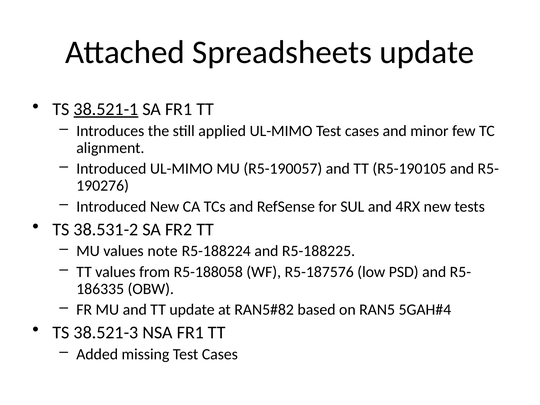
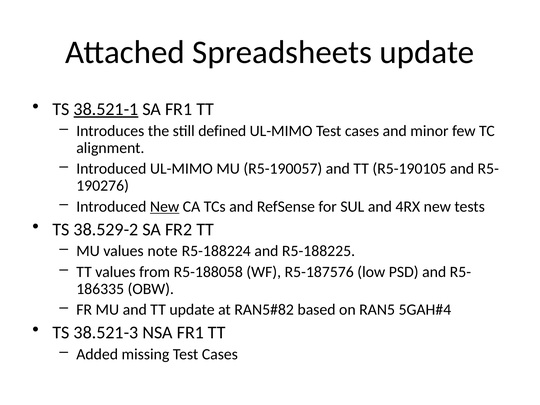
applied: applied -> defined (222, 131)
New underline: none -> present (165, 207)
38.531-2: 38.531-2 -> 38.529-2 (106, 229)
